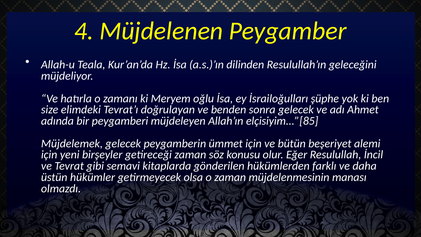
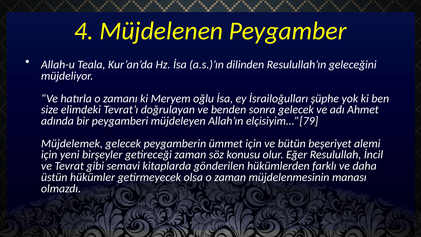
elçisiyim...”[85: elçisiyim...”[85 -> elçisiyim...”[79 (282, 121)
